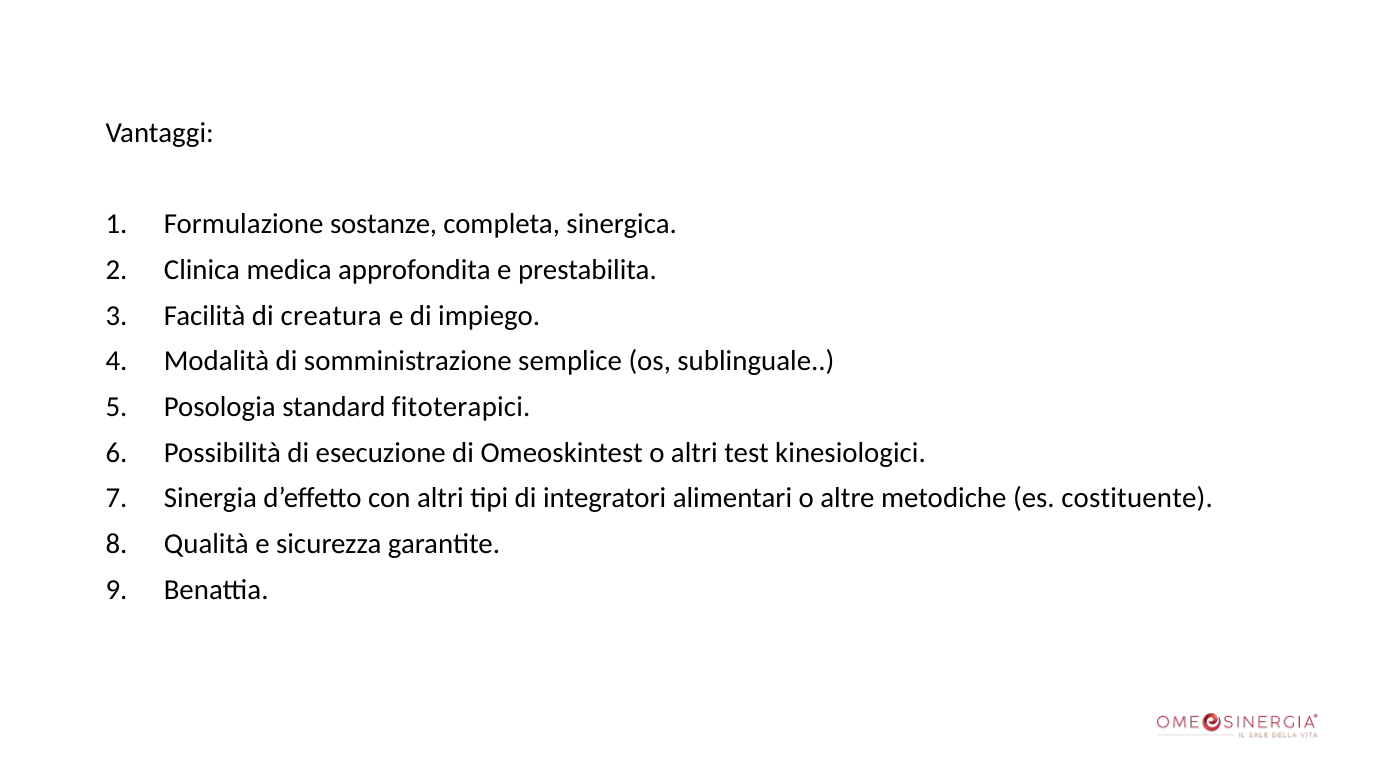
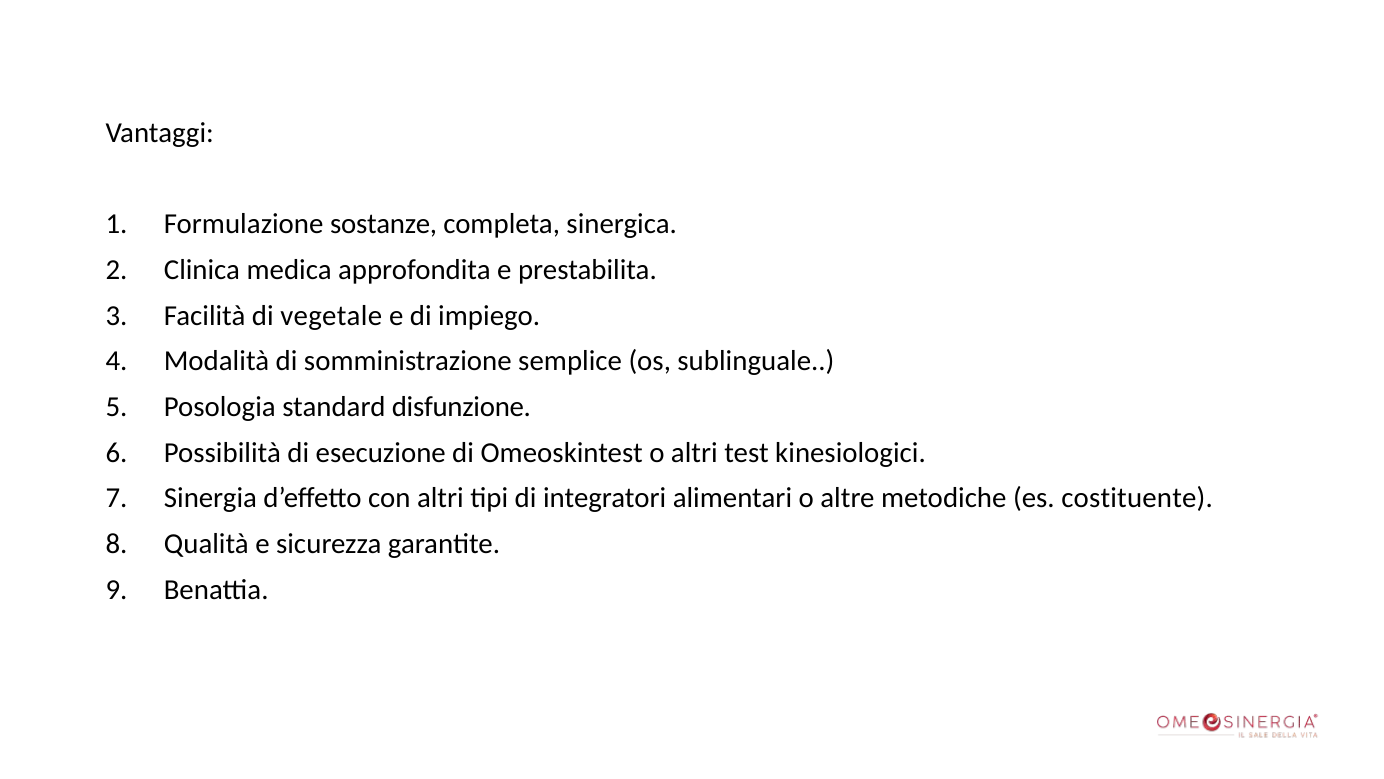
creatura: creatura -> vegetale (331, 316)
fitoterapici: fitoterapici -> disfunzione (461, 407)
